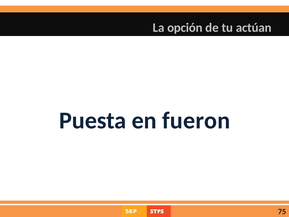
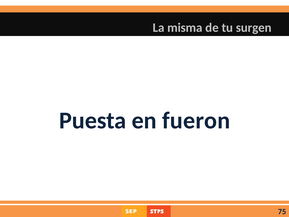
opción: opción -> misma (185, 28)
actúan: actúan -> surgen (254, 28)
